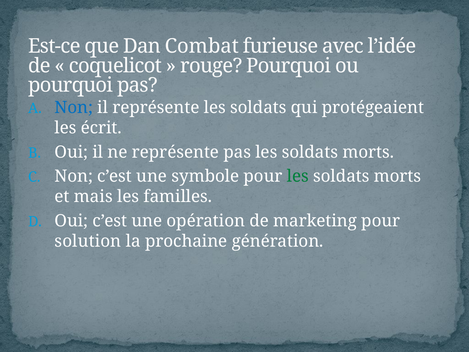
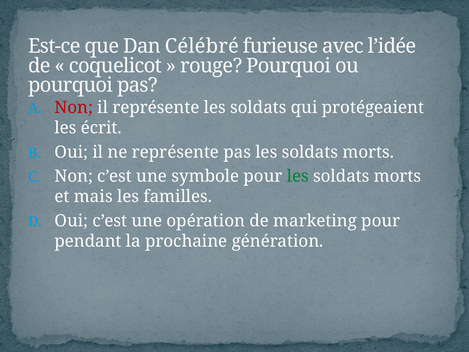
Combat: Combat -> Célébré (202, 46)
Non colour: blue -> red (74, 107)
solution: solution -> pendant (88, 241)
